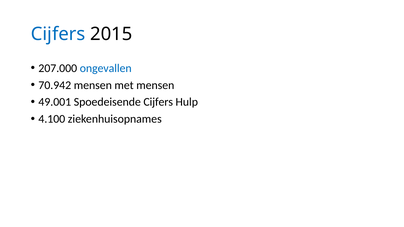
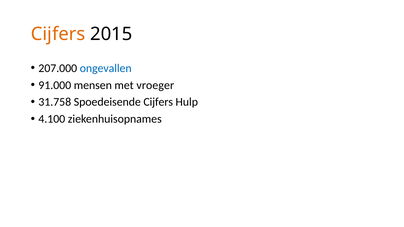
Cijfers colour: blue -> orange (58, 34)
70.942: 70.942 -> 91.000 (55, 85)
met mensen: mensen -> vroeger (155, 85)
49.001: 49.001 -> 31.758 (55, 102)
